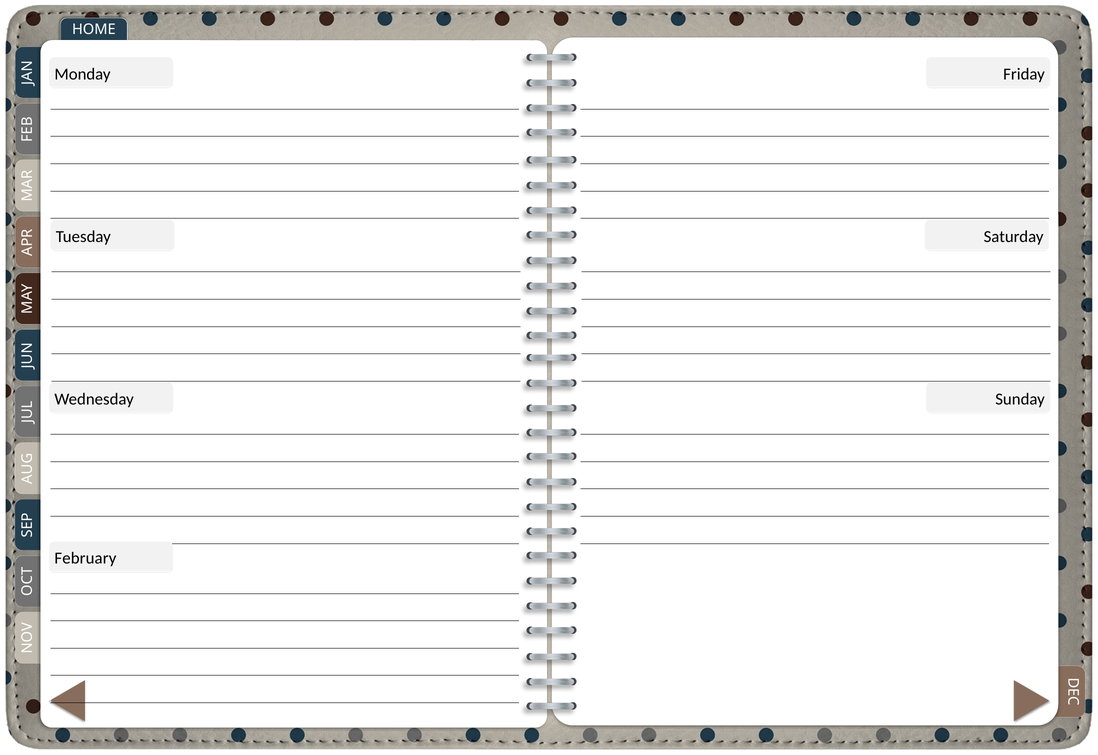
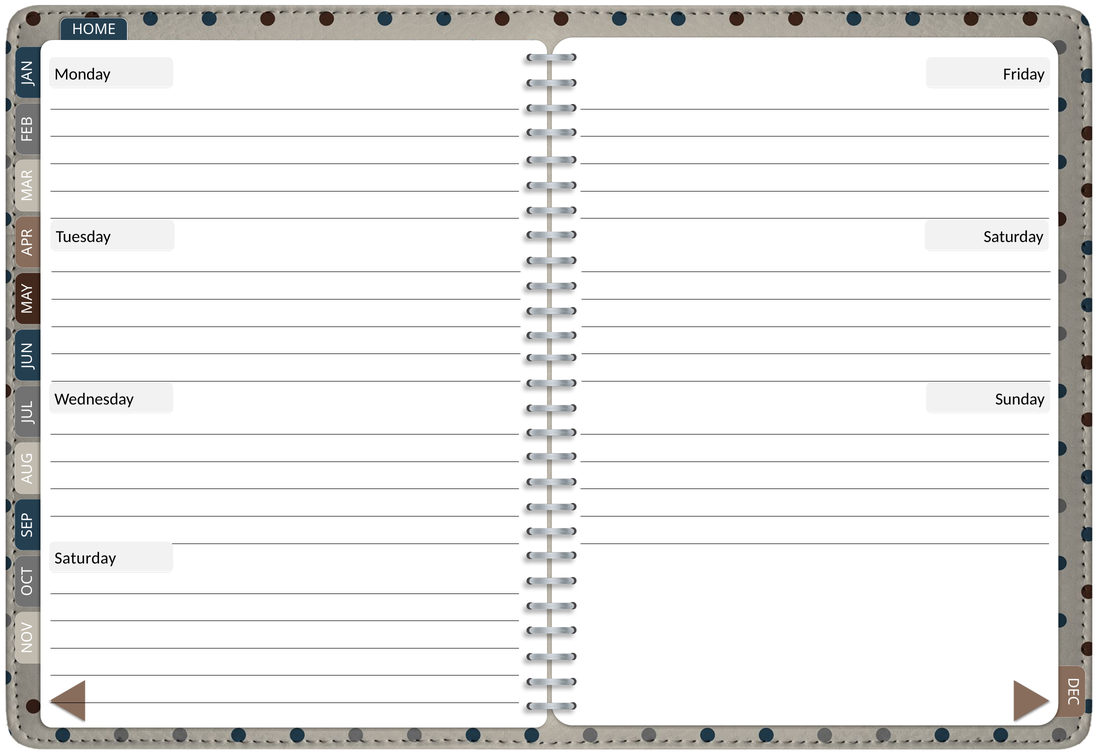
February: February -> Saturday (85, 558)
